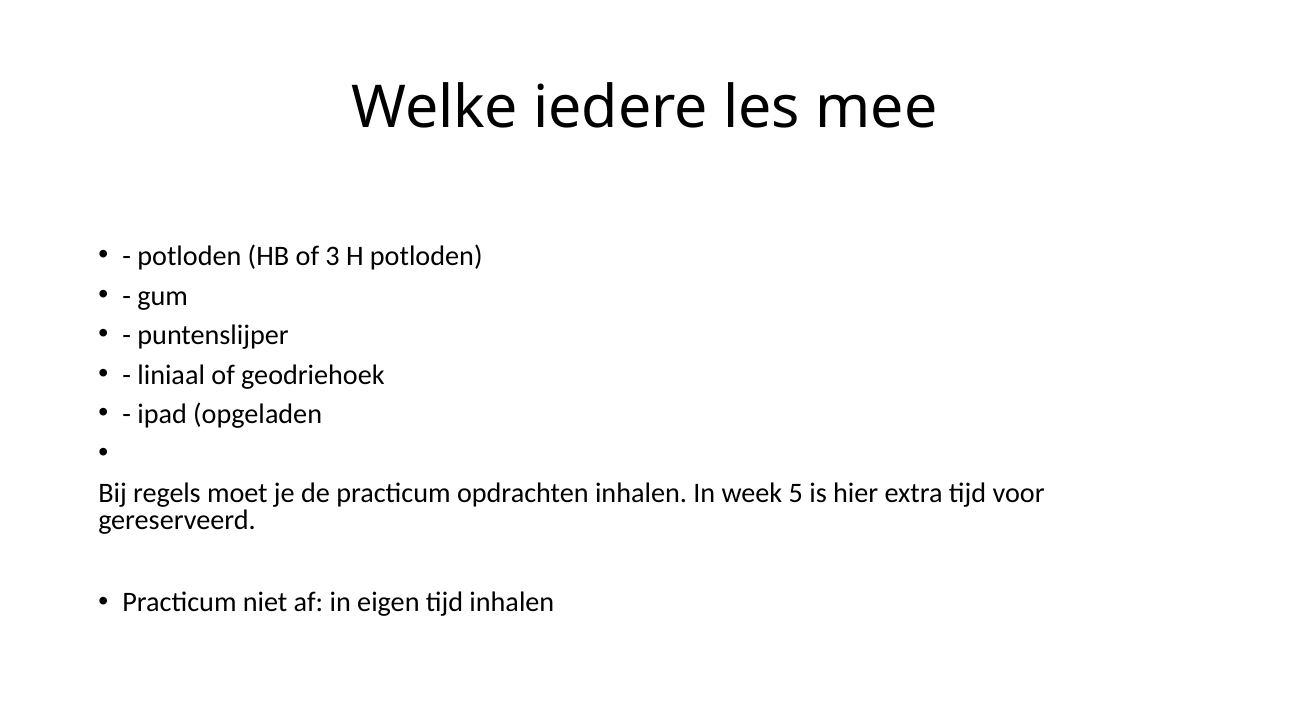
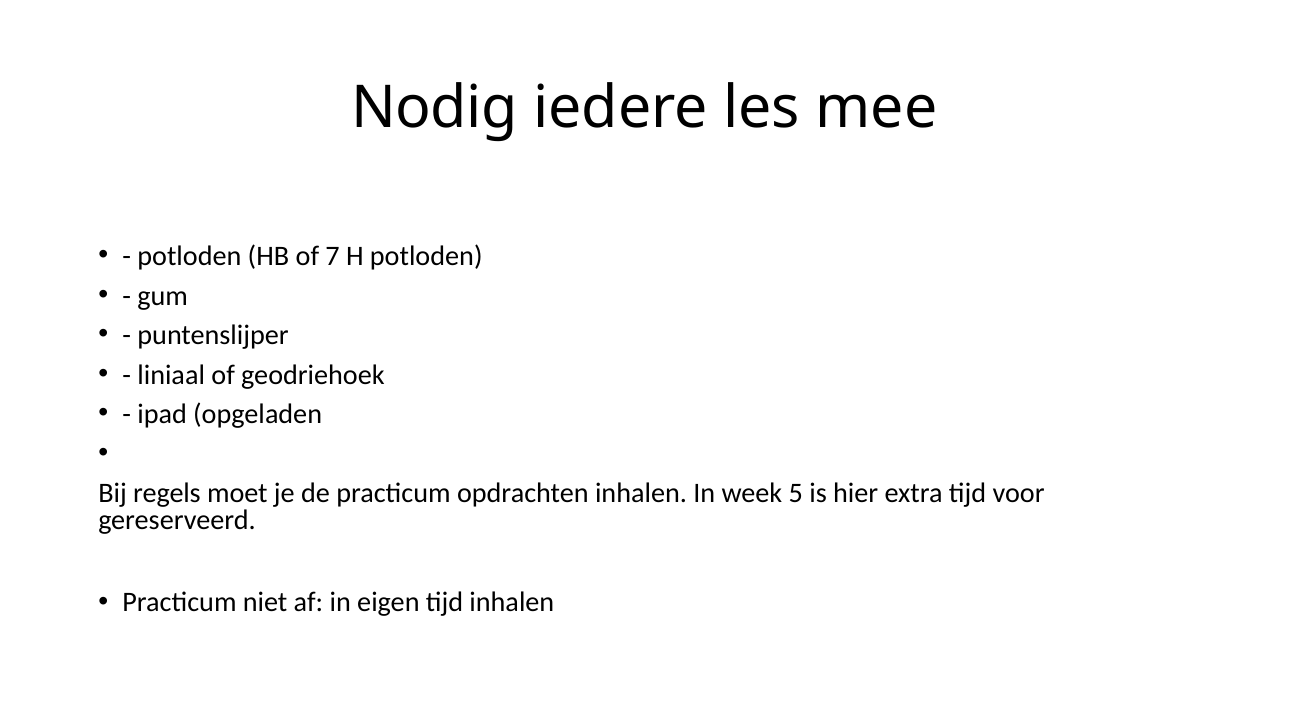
Welke: Welke -> Nodig (435, 108)
3: 3 -> 7 (333, 256)
